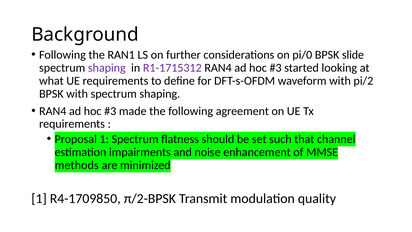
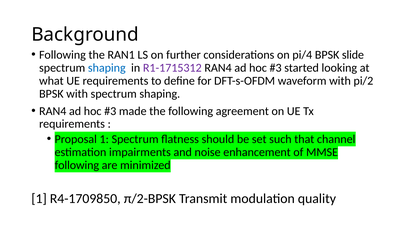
pi/0: pi/0 -> pi/4 (302, 55)
shaping colour: purple -> blue (107, 68)
methods: methods -> following (77, 165)
